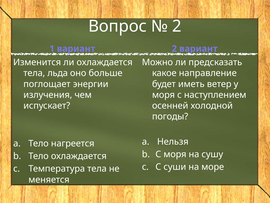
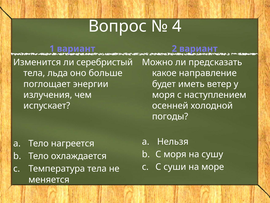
2: 2 -> 4 (177, 26)
ли охлаждается: охлаждается -> серебристый (105, 62)
